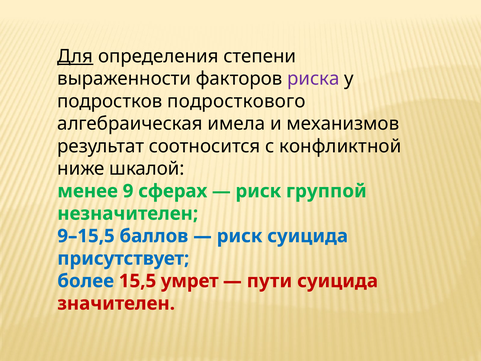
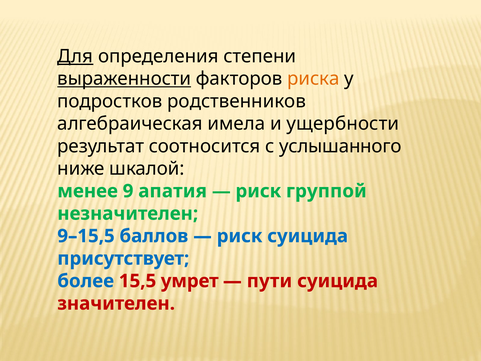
выраженности underline: none -> present (124, 79)
риска colour: purple -> orange (313, 79)
подросткового: подросткового -> родственников (237, 101)
механизмов: механизмов -> ущербности (343, 124)
конфликтной: конфликтной -> услышанного (340, 146)
сферах: сферах -> апатия (173, 191)
